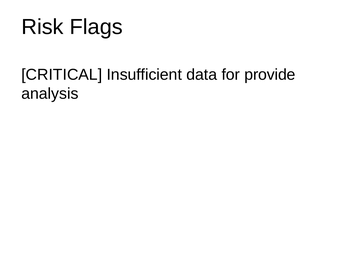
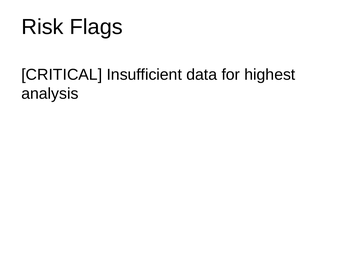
provide: provide -> highest (270, 75)
